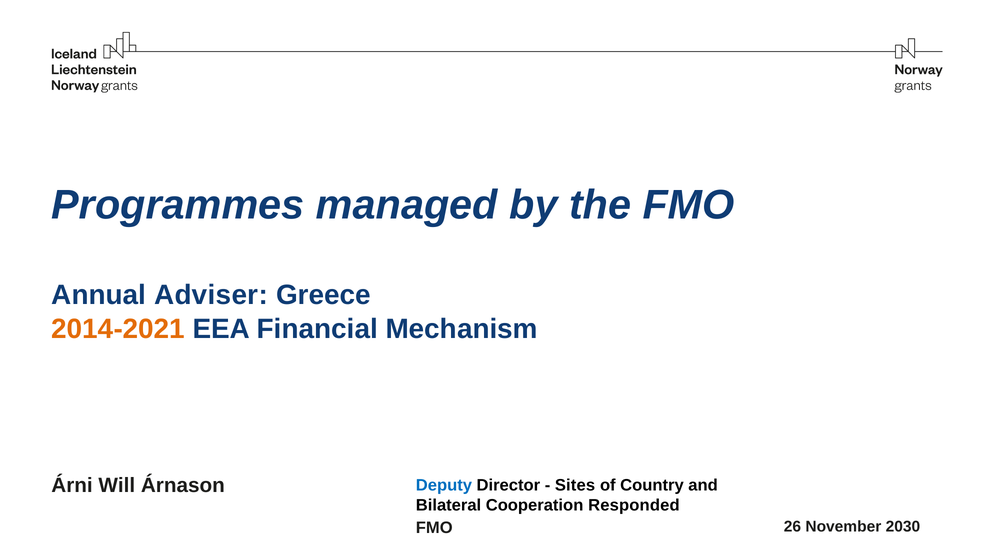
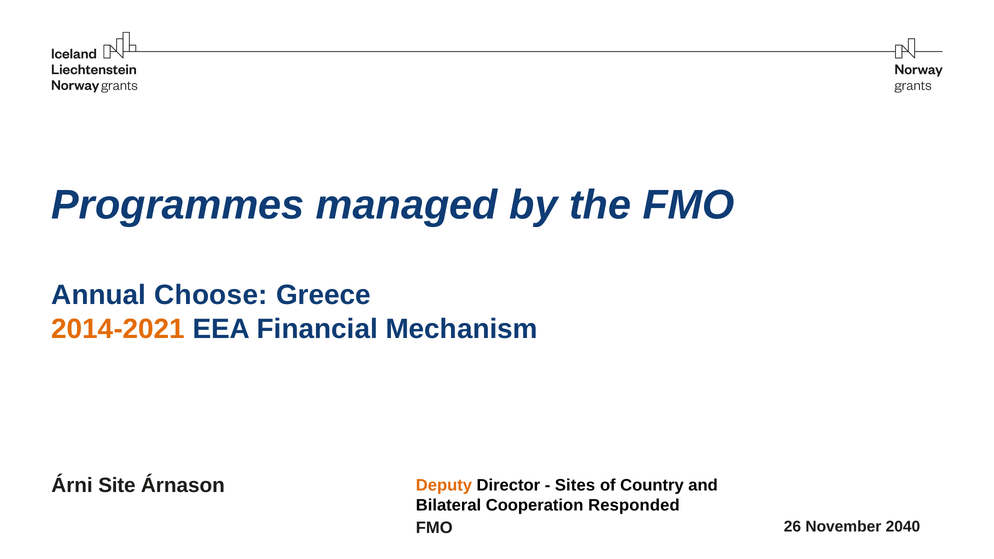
Adviser: Adviser -> Choose (211, 295)
Will: Will -> Site (117, 485)
Deputy colour: blue -> orange (444, 485)
2030: 2030 -> 2040 (903, 527)
